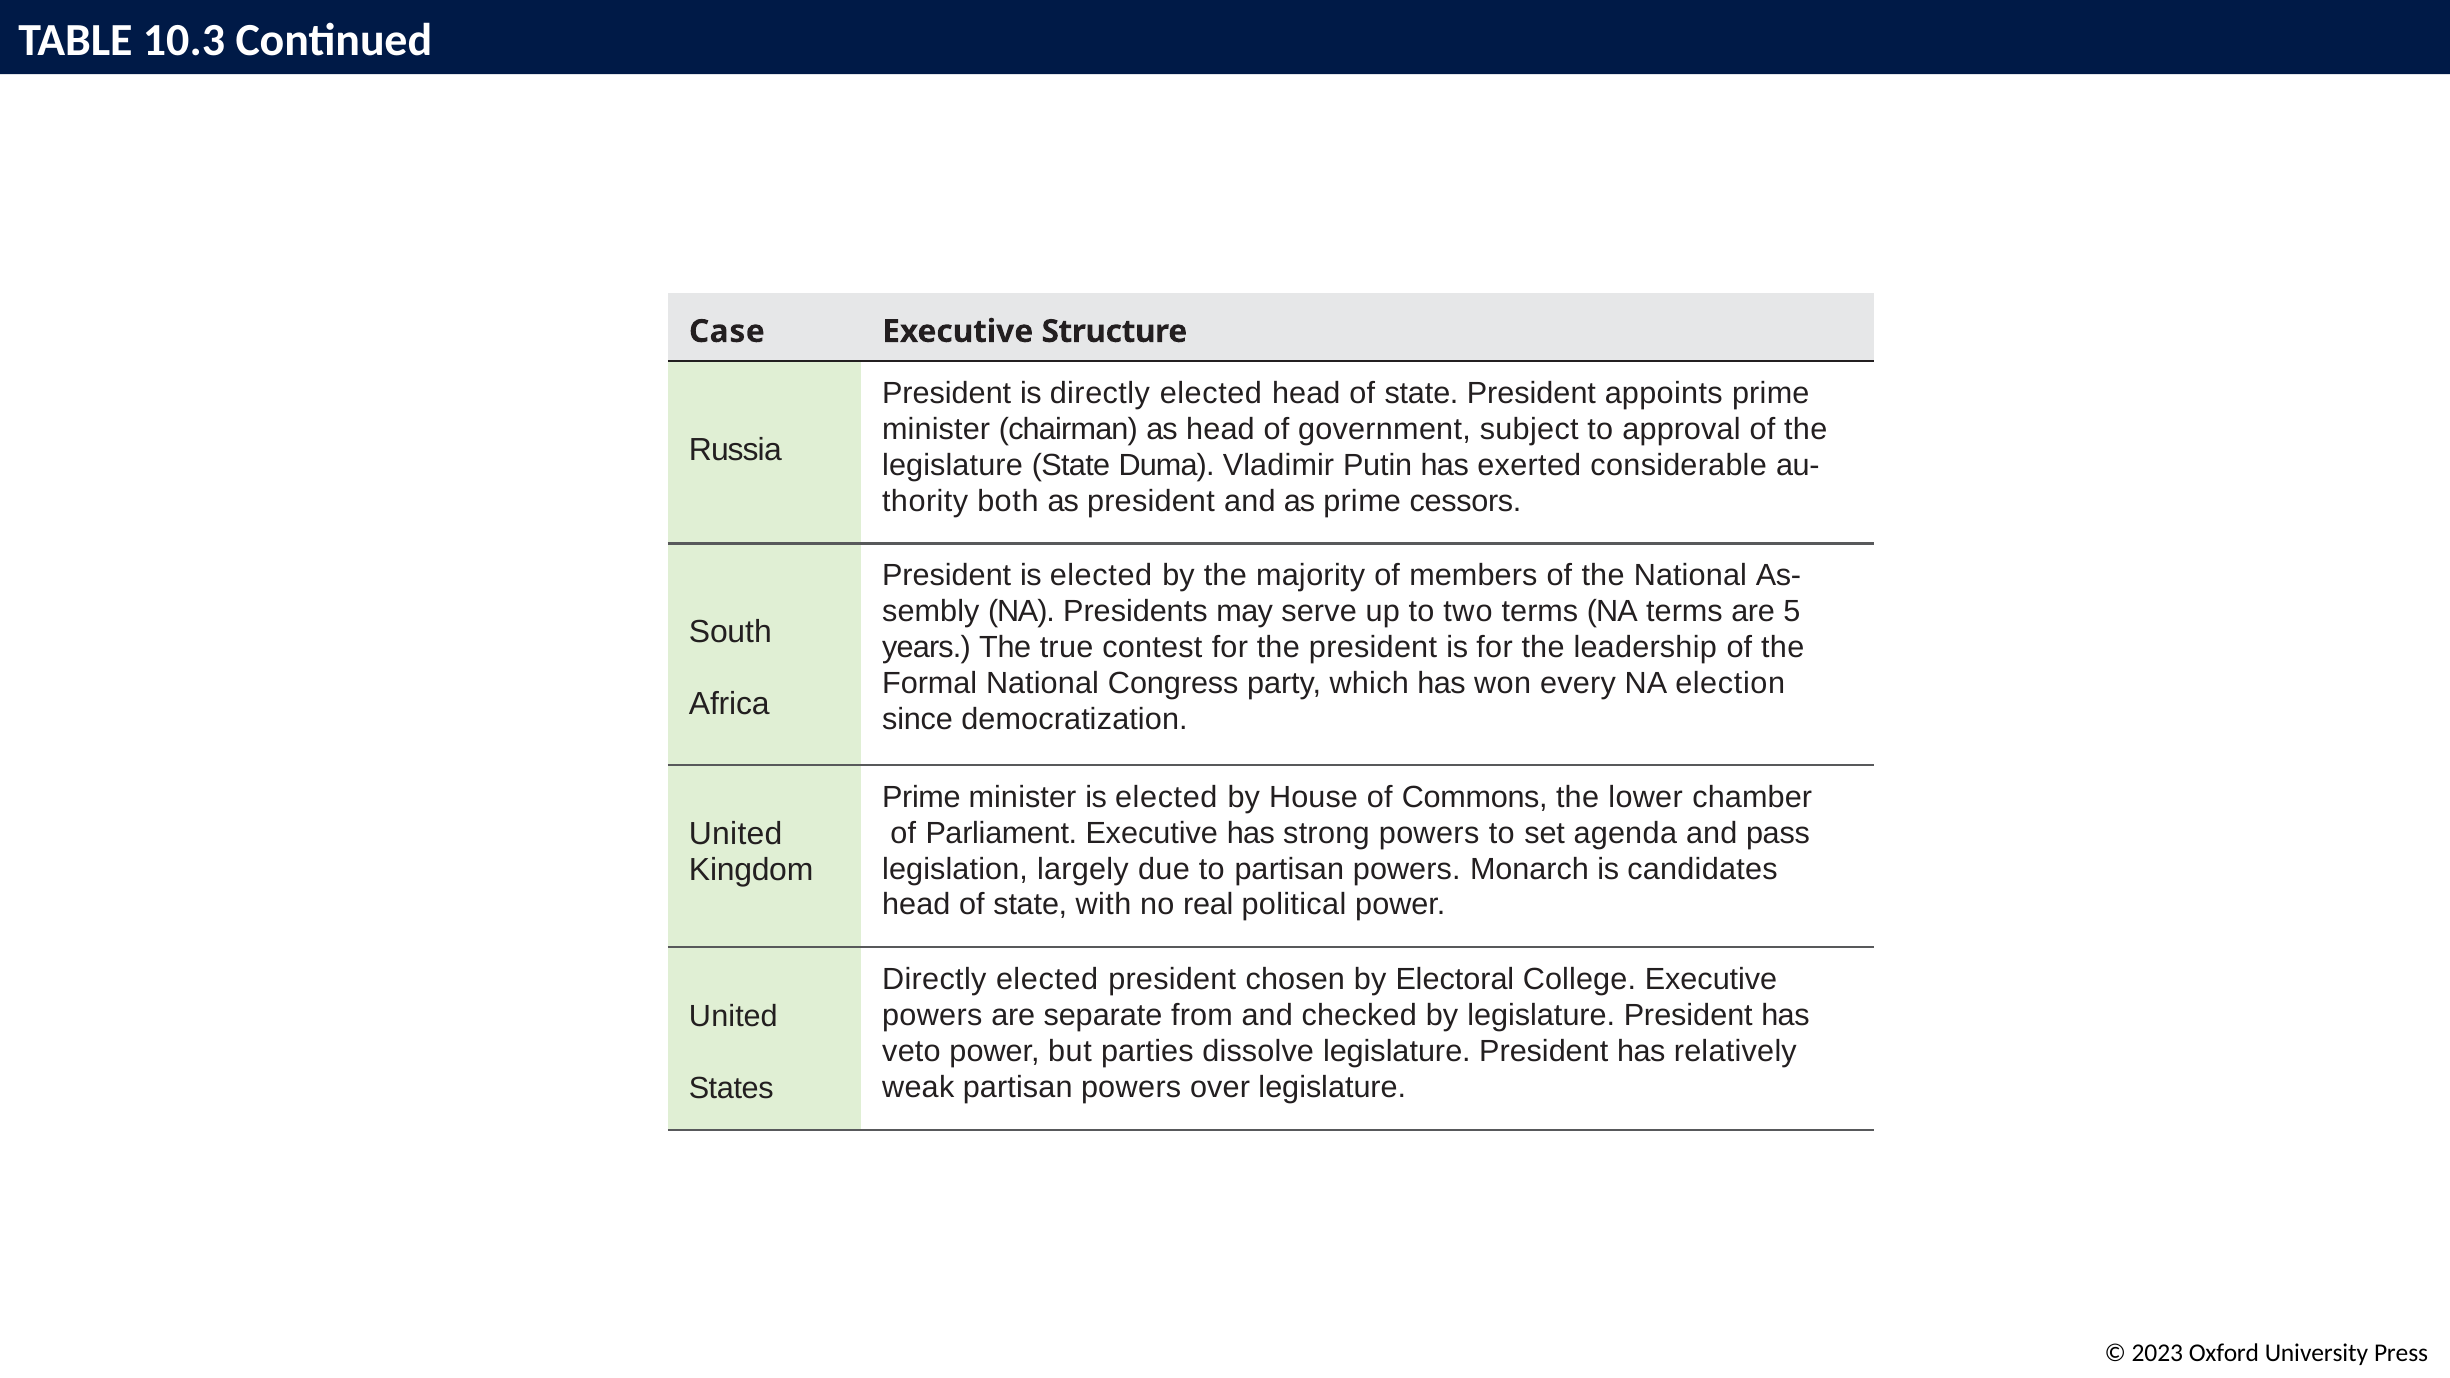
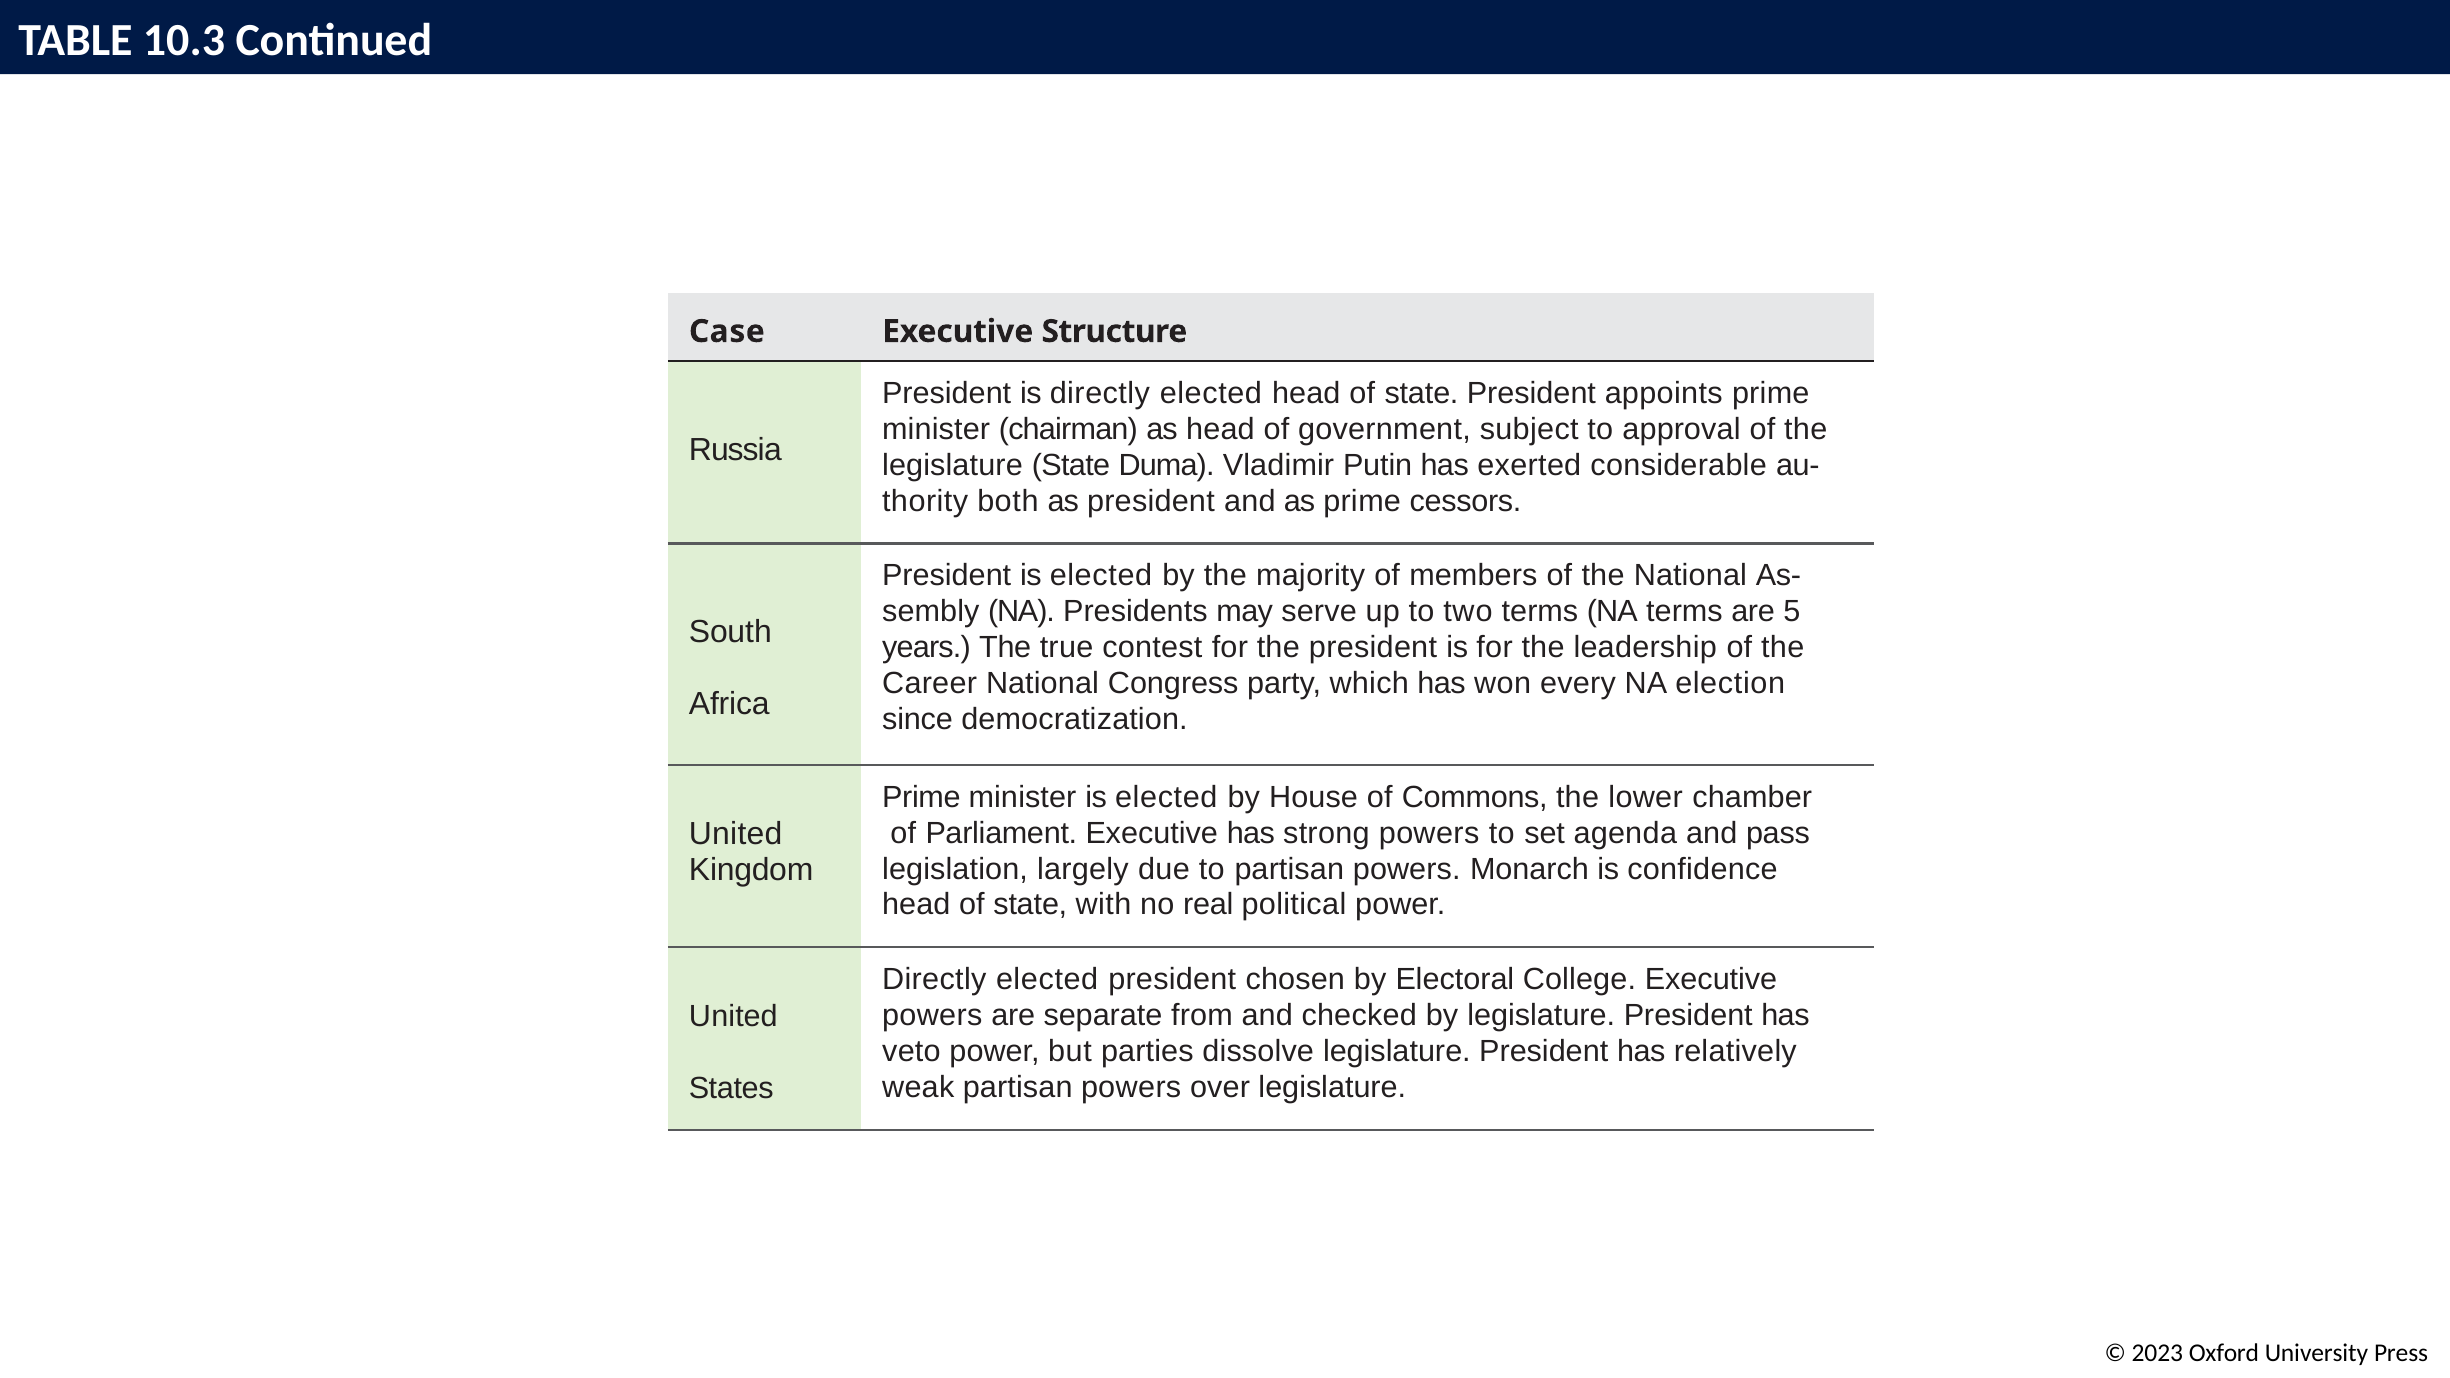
Formal: Formal -> Career (930, 684)
candidates: candidates -> confidence (1702, 869)
